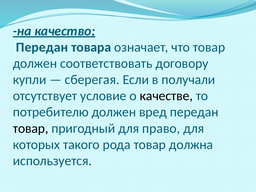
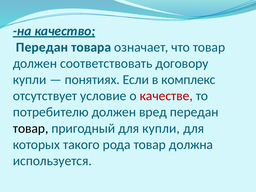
сберегая: сберегая -> понятиях (92, 80)
получали: получали -> комплекс (188, 80)
качестве colour: black -> red (166, 96)
для право: право -> купли (161, 128)
